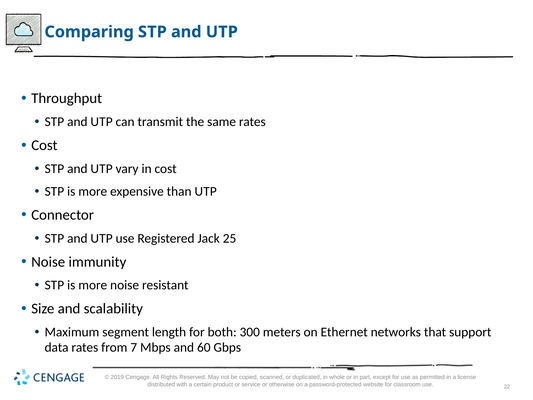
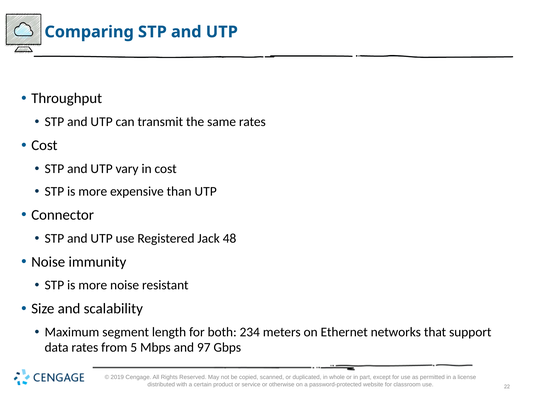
25: 25 -> 48 (230, 238)
300: 300 -> 234 (250, 332)
7: 7 -> 5 (134, 347)
60: 60 -> 97 (204, 347)
